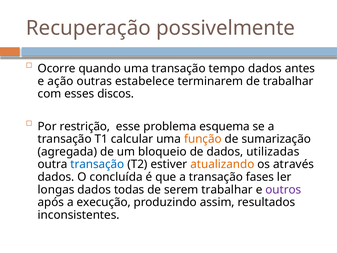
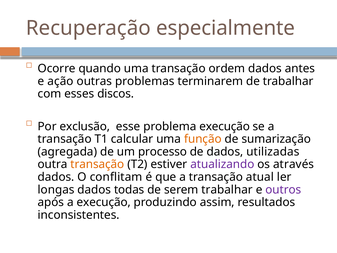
possivelmente: possivelmente -> especialmente (226, 28)
tempo: tempo -> ordem (227, 68)
estabelece: estabelece -> problemas (145, 81)
restrição: restrição -> exclusão (85, 126)
problema esquema: esquema -> execução (225, 126)
bloqueio: bloqueio -> processo (162, 152)
transação colour: blue -> orange (97, 164)
atualizando colour: orange -> purple (222, 164)
concluída: concluída -> conflitam (116, 177)
fases: fases -> atual (260, 177)
